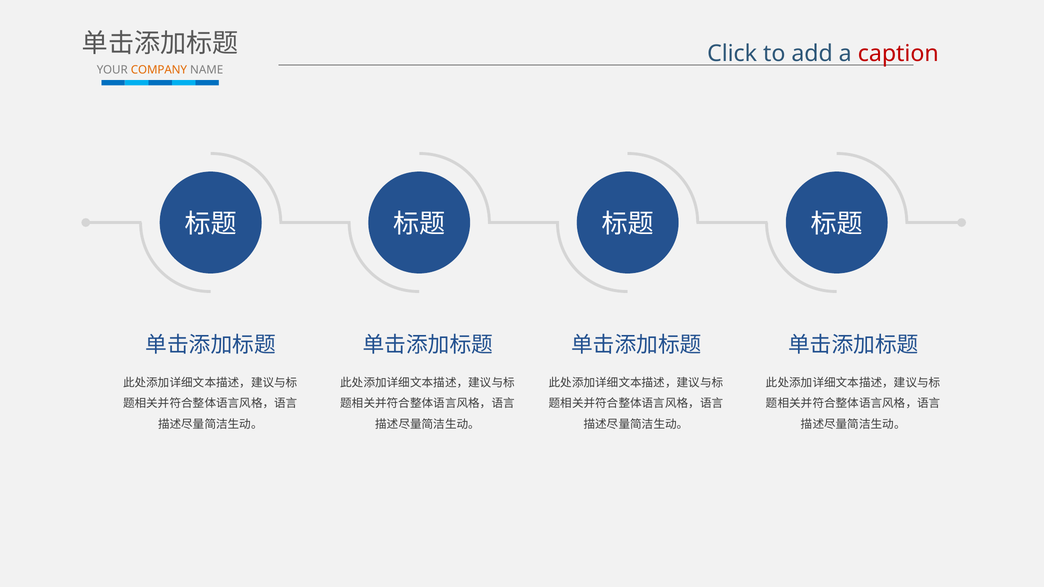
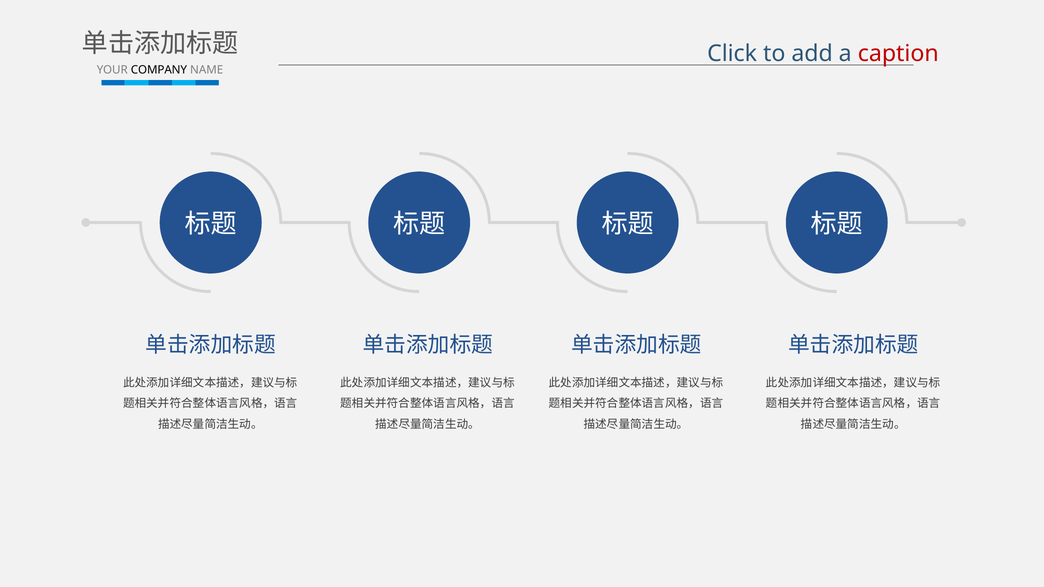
COMPANY colour: orange -> black (159, 70)
